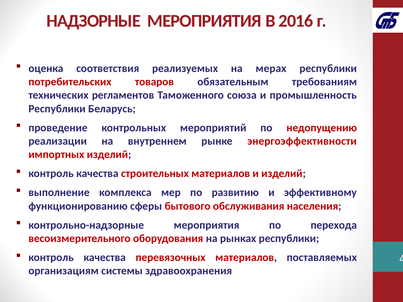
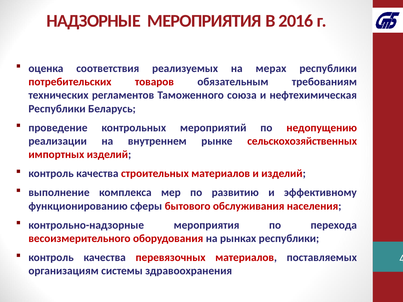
промышленность: промышленность -> нефтехимическая (313, 95)
энергоэффективности: энергоэффективности -> сельскохозяйственных (302, 141)
